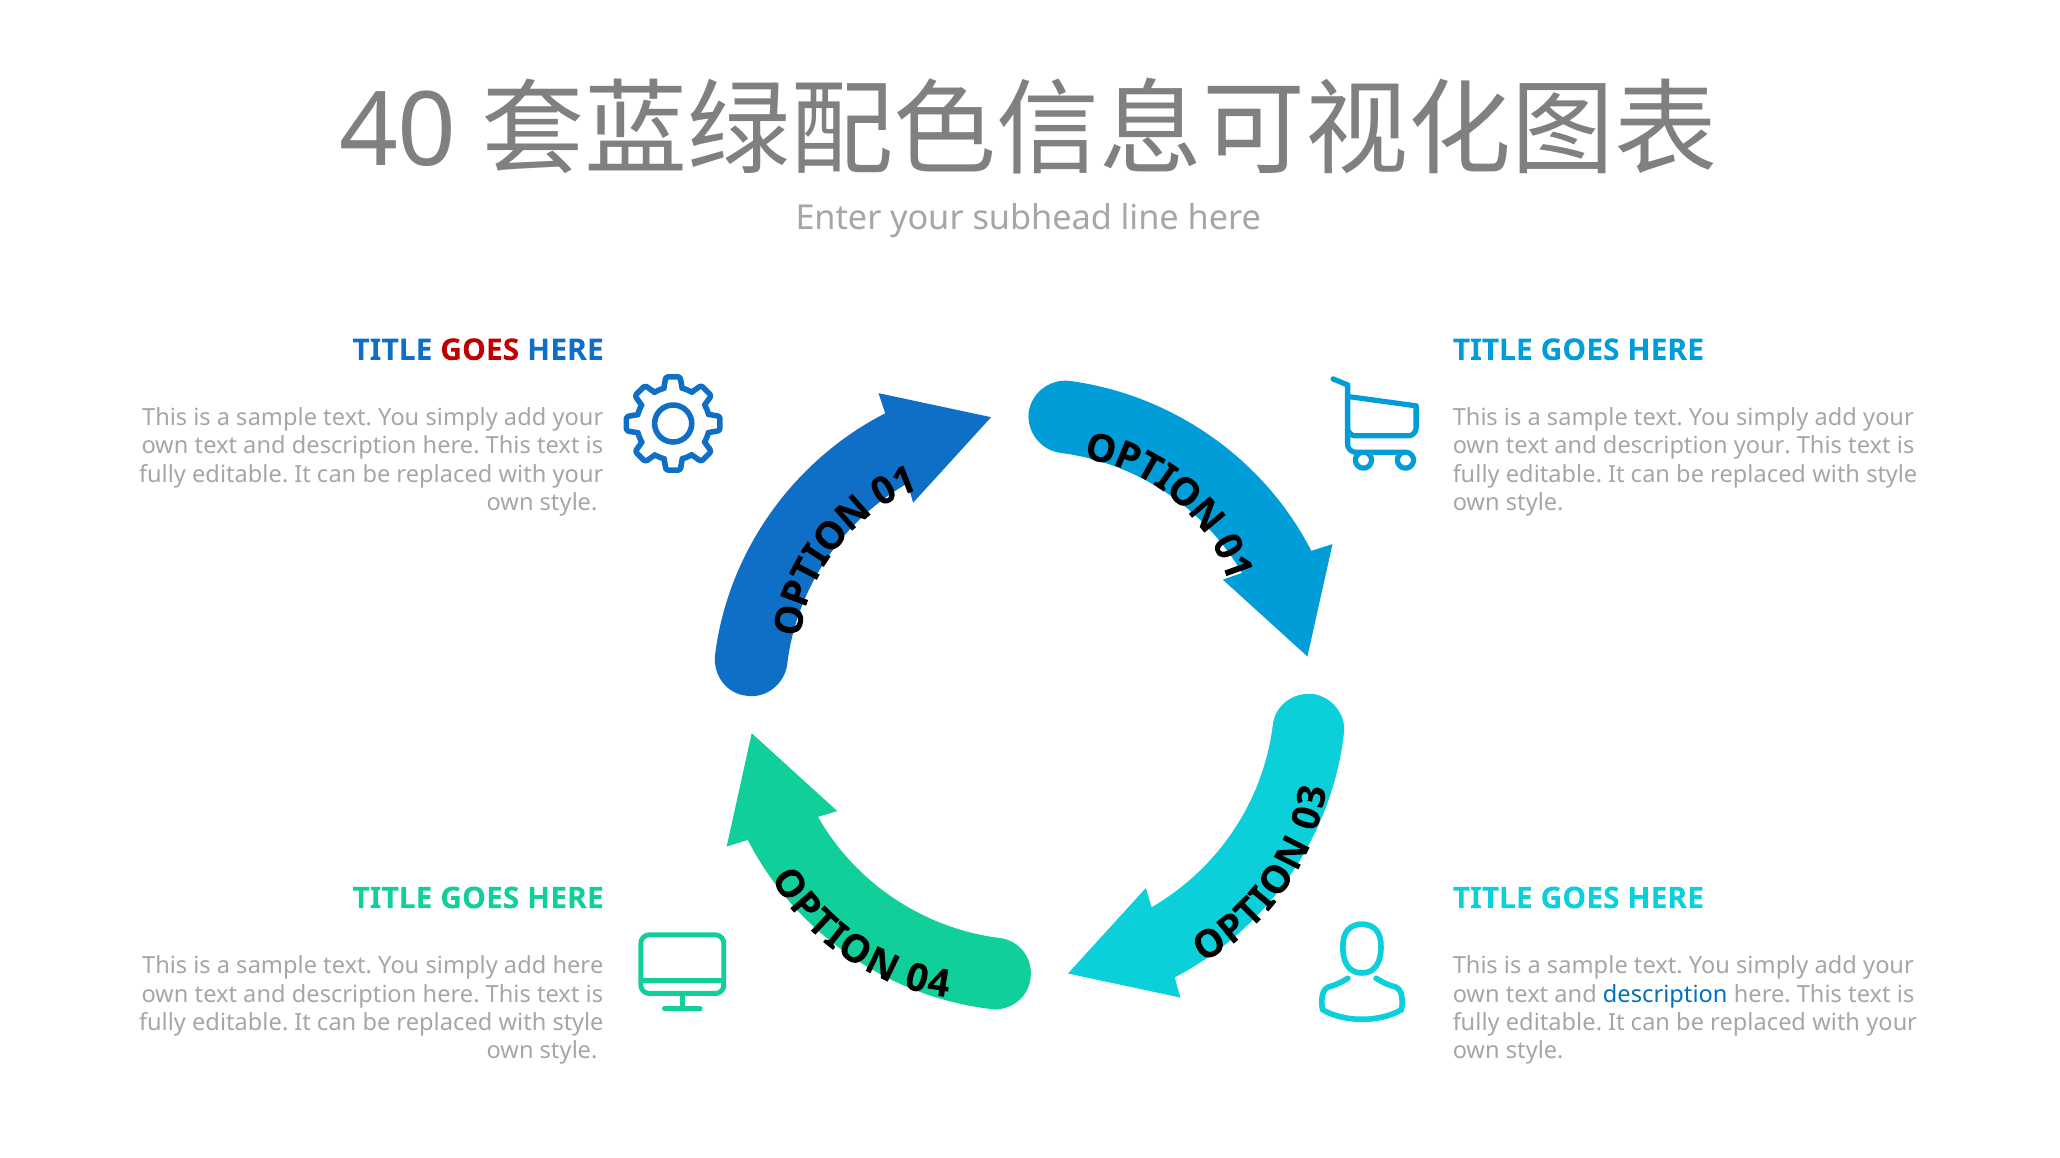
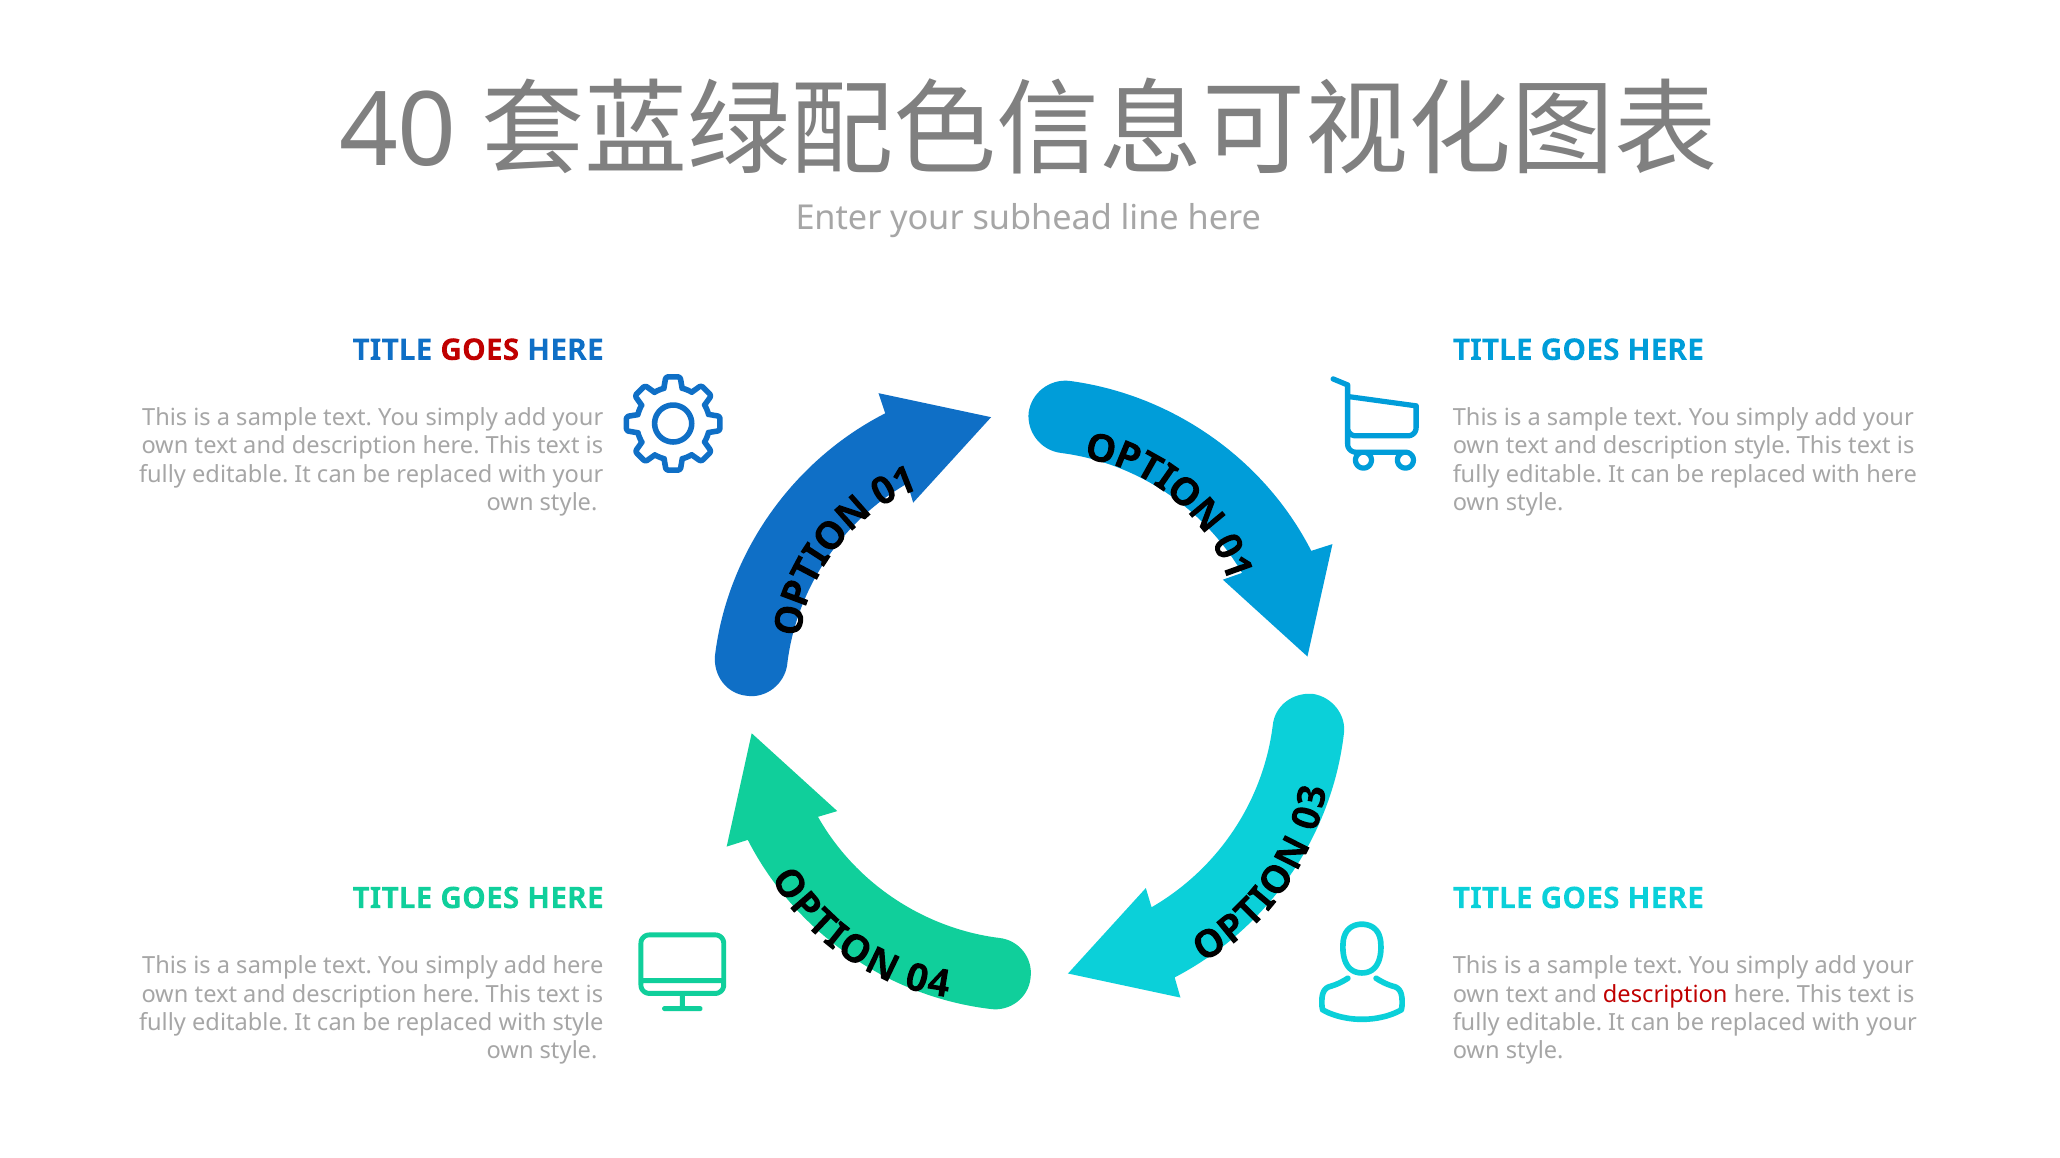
description your: your -> style (1762, 446)
style: style -> here (1892, 475)
description colour: blue -> red (1665, 995)
